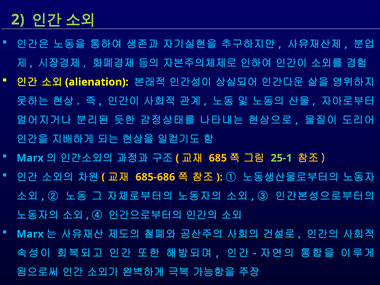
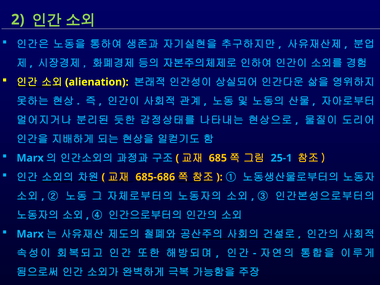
25-1 colour: light green -> light blue (281, 158)
